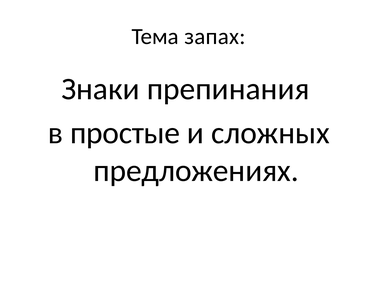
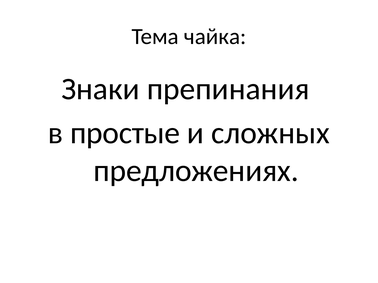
запах: запах -> чайка (215, 37)
